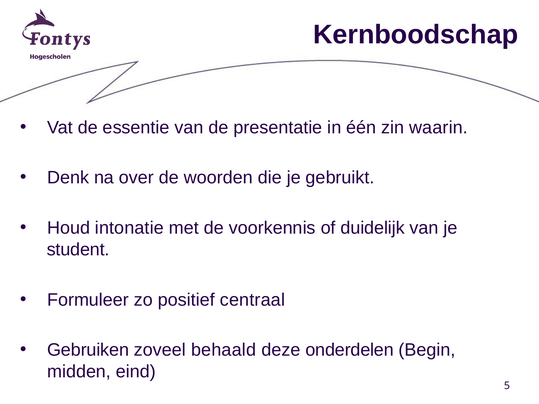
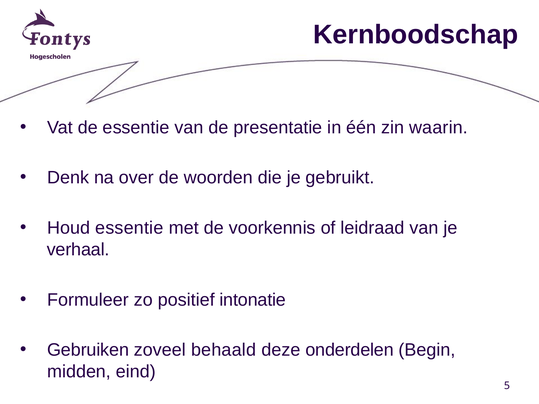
Houd intonatie: intonatie -> essentie (129, 228)
duidelijk: duidelijk -> leidraad (373, 228)
student: student -> verhaal (78, 250)
centraal: centraal -> intonatie (253, 300)
